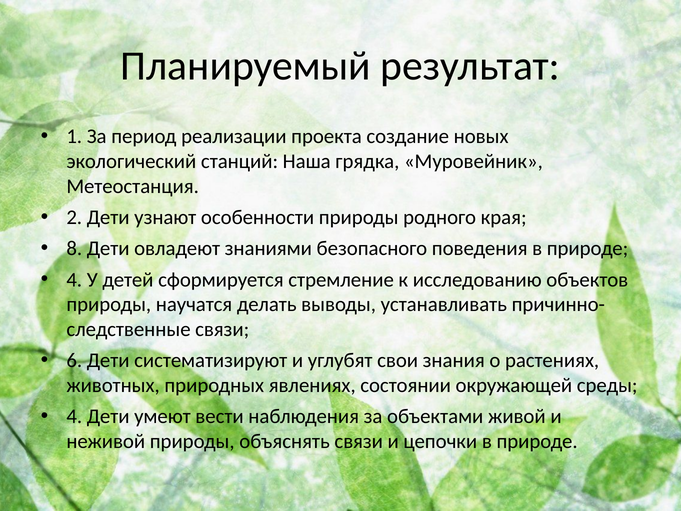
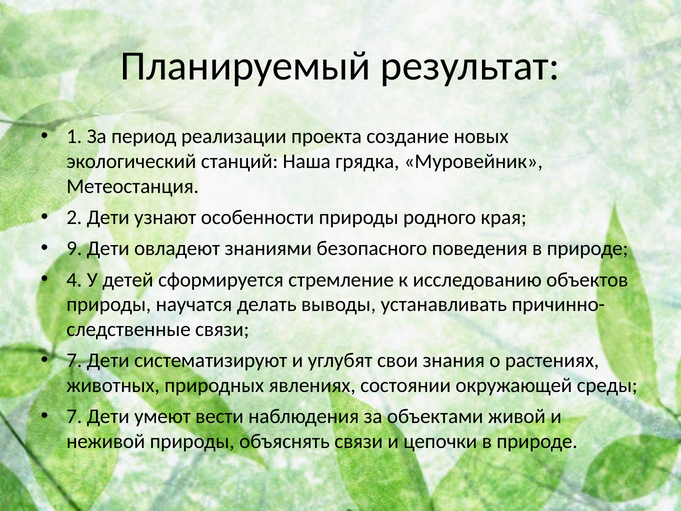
8: 8 -> 9 (74, 248)
6: 6 -> 7 (74, 360)
4: 4 -> 7 (74, 416)
